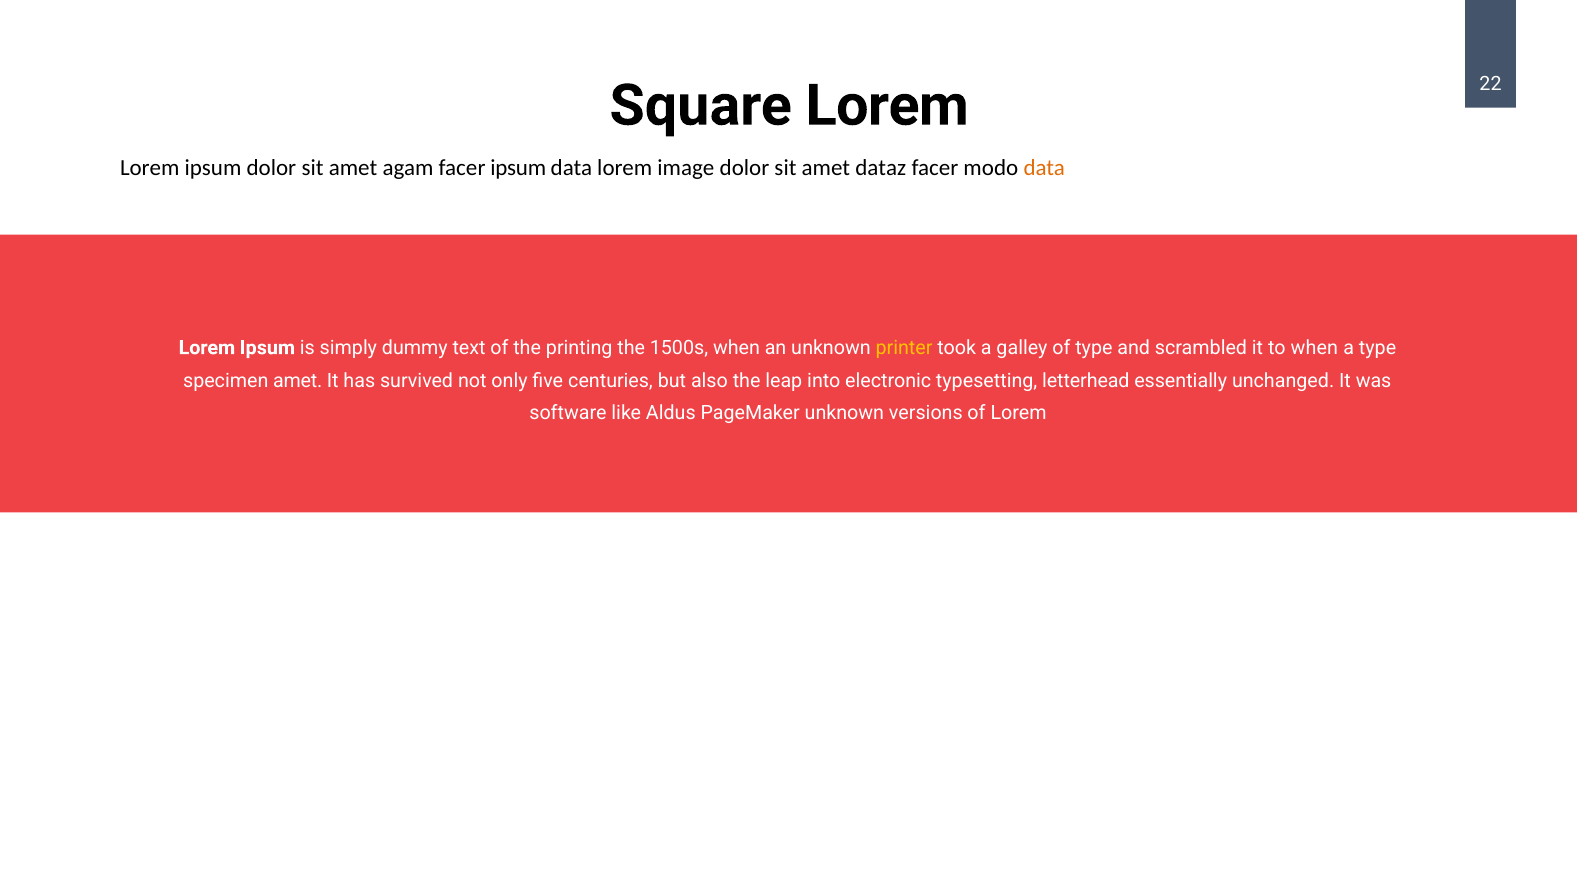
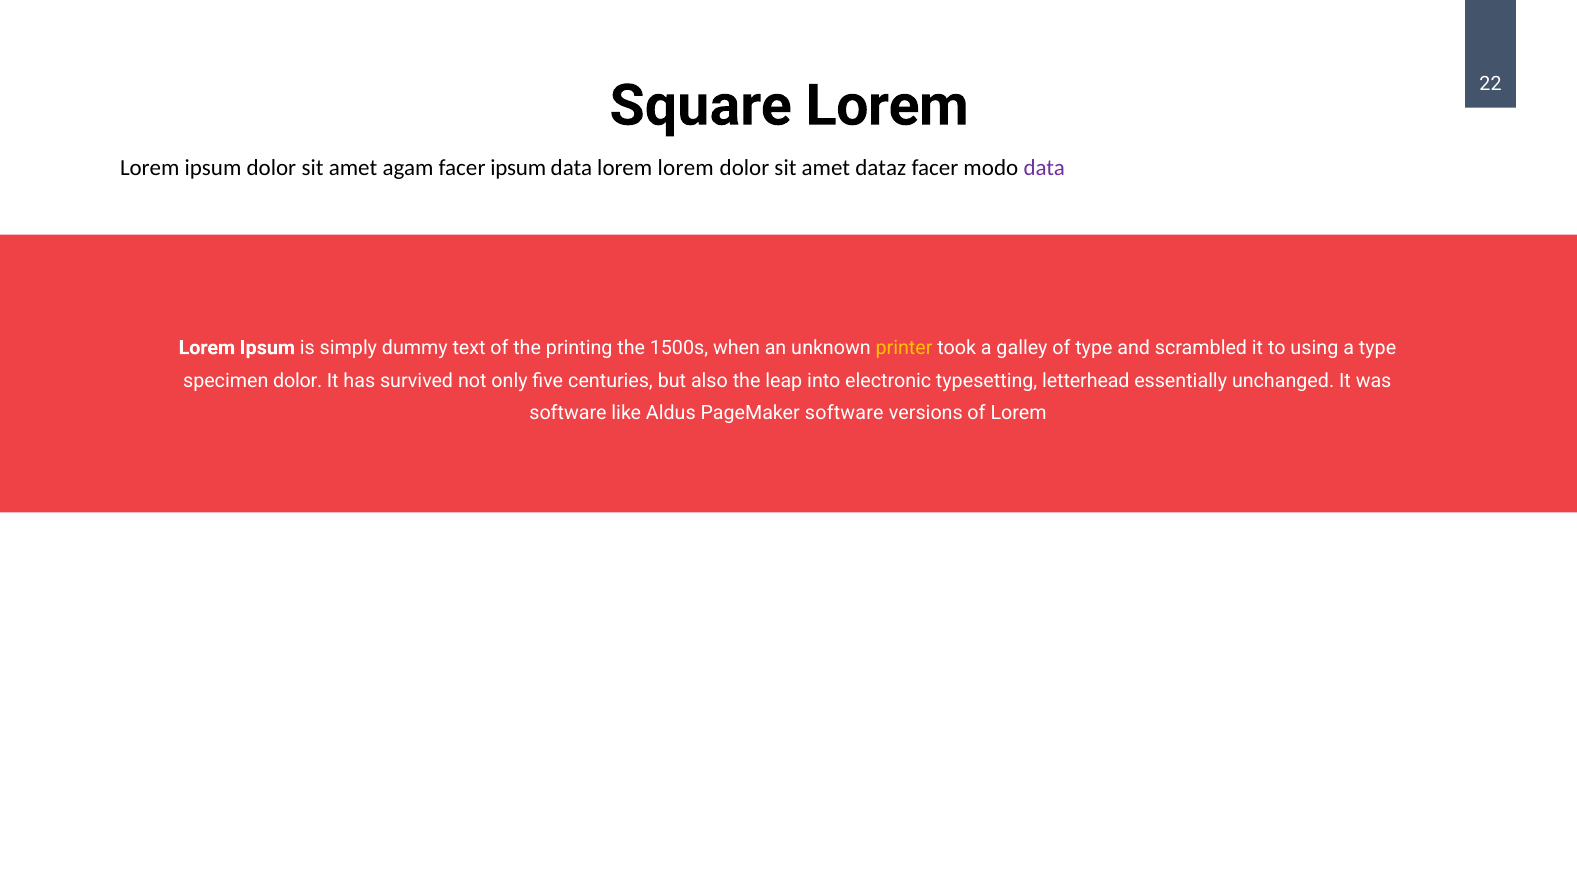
data lorem image: image -> lorem (686, 168)
data colour: orange -> purple (1044, 168)
to when: when -> using (1314, 348)
specimen amet: amet -> dolor (298, 381)
PageMaker unknown: unknown -> software (844, 414)
